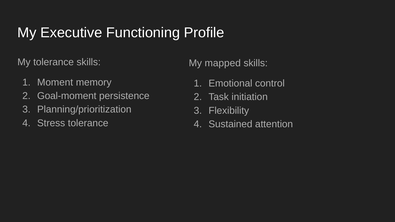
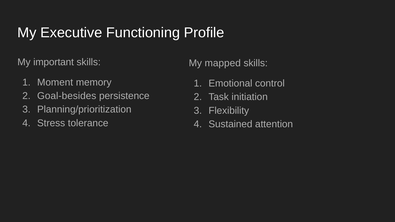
My tolerance: tolerance -> important (54, 62)
Goal-moment: Goal-moment -> Goal-besides (67, 96)
